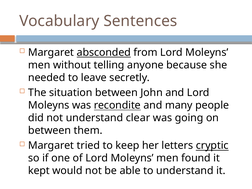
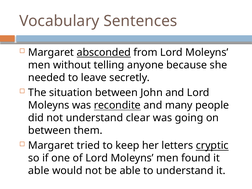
kept: kept -> able (39, 171)
